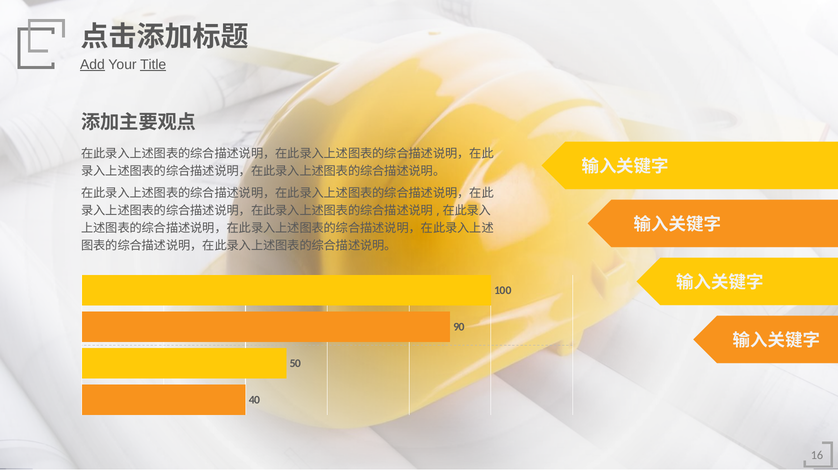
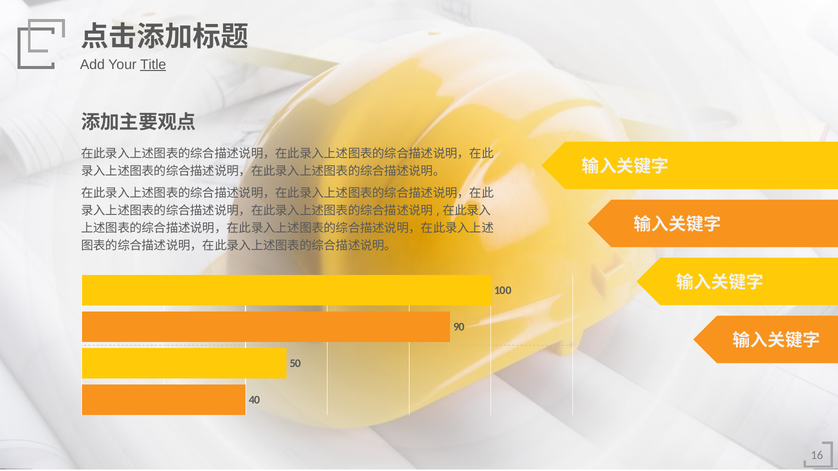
Add underline: present -> none (92, 65)
